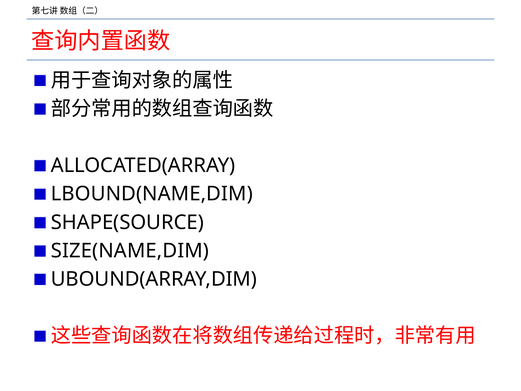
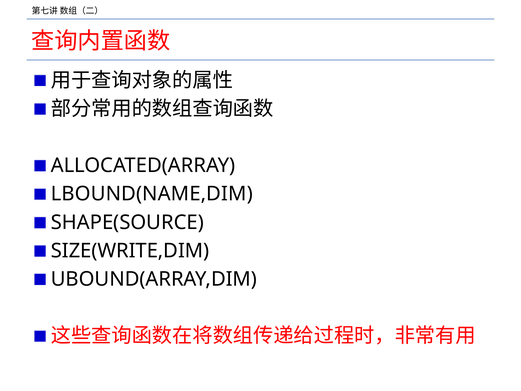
SIZE(NAME,DIM: SIZE(NAME,DIM -> SIZE(WRITE,DIM (130, 251)
